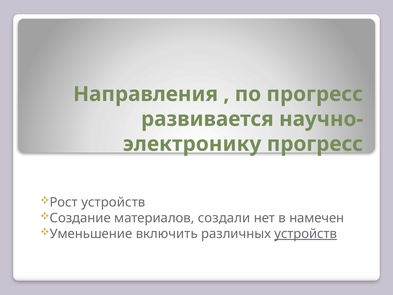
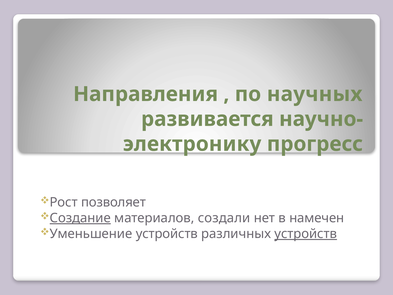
по прогресс: прогресс -> научных (315, 94)
Рост устройств: устройств -> позволяет (113, 202)
Создание underline: none -> present (80, 218)
Уменьшение включить: включить -> устройств (167, 234)
